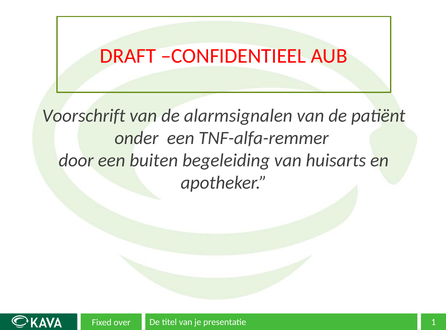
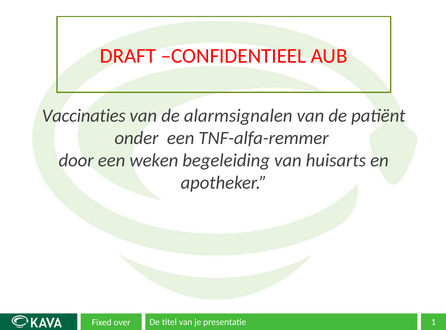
Voorschrift: Voorschrift -> Vaccinaties (84, 116)
buiten: buiten -> weken (154, 161)
